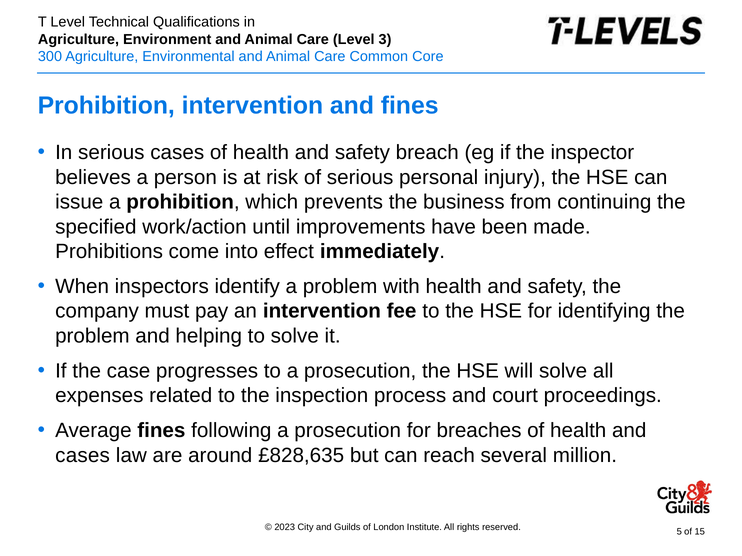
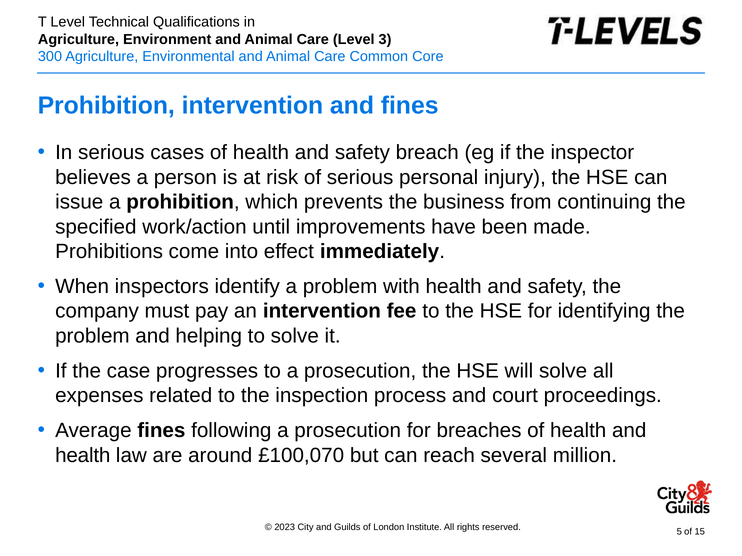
cases: cases -> health (83, 456)
£828,635: £828,635 -> £100,070 (301, 456)
